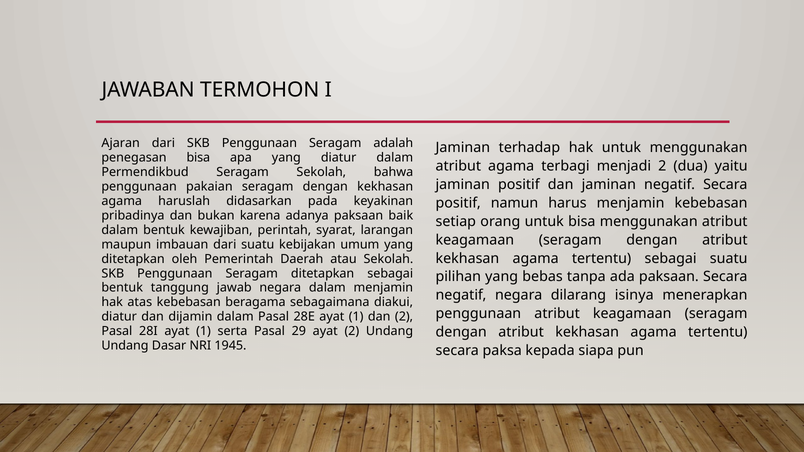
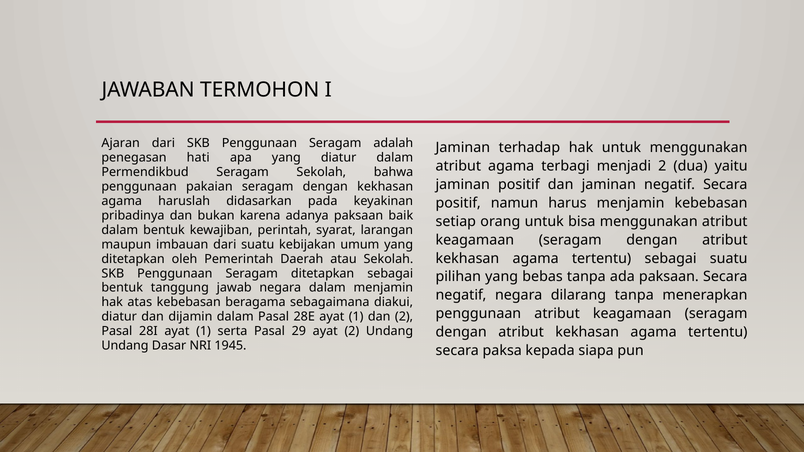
penegasan bisa: bisa -> hati (198, 158)
dilarang isinya: isinya -> tanpa (634, 295)
